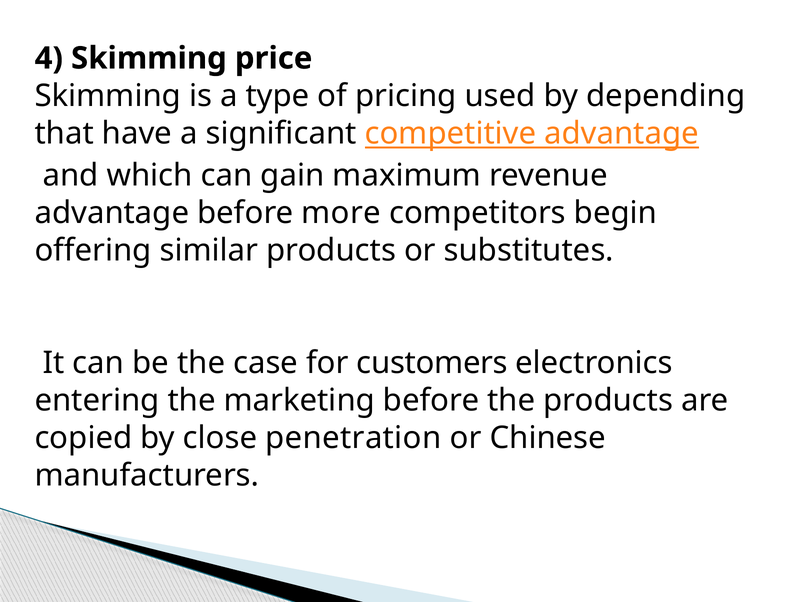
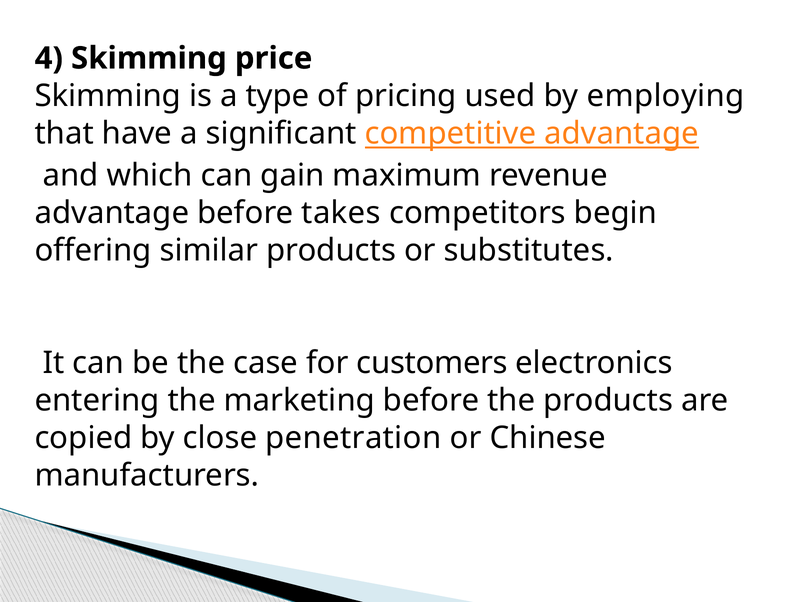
depending: depending -> employing (666, 96)
more: more -> takes (341, 213)
